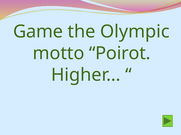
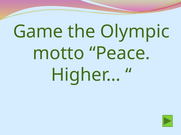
Poirot: Poirot -> Peace (120, 54)
